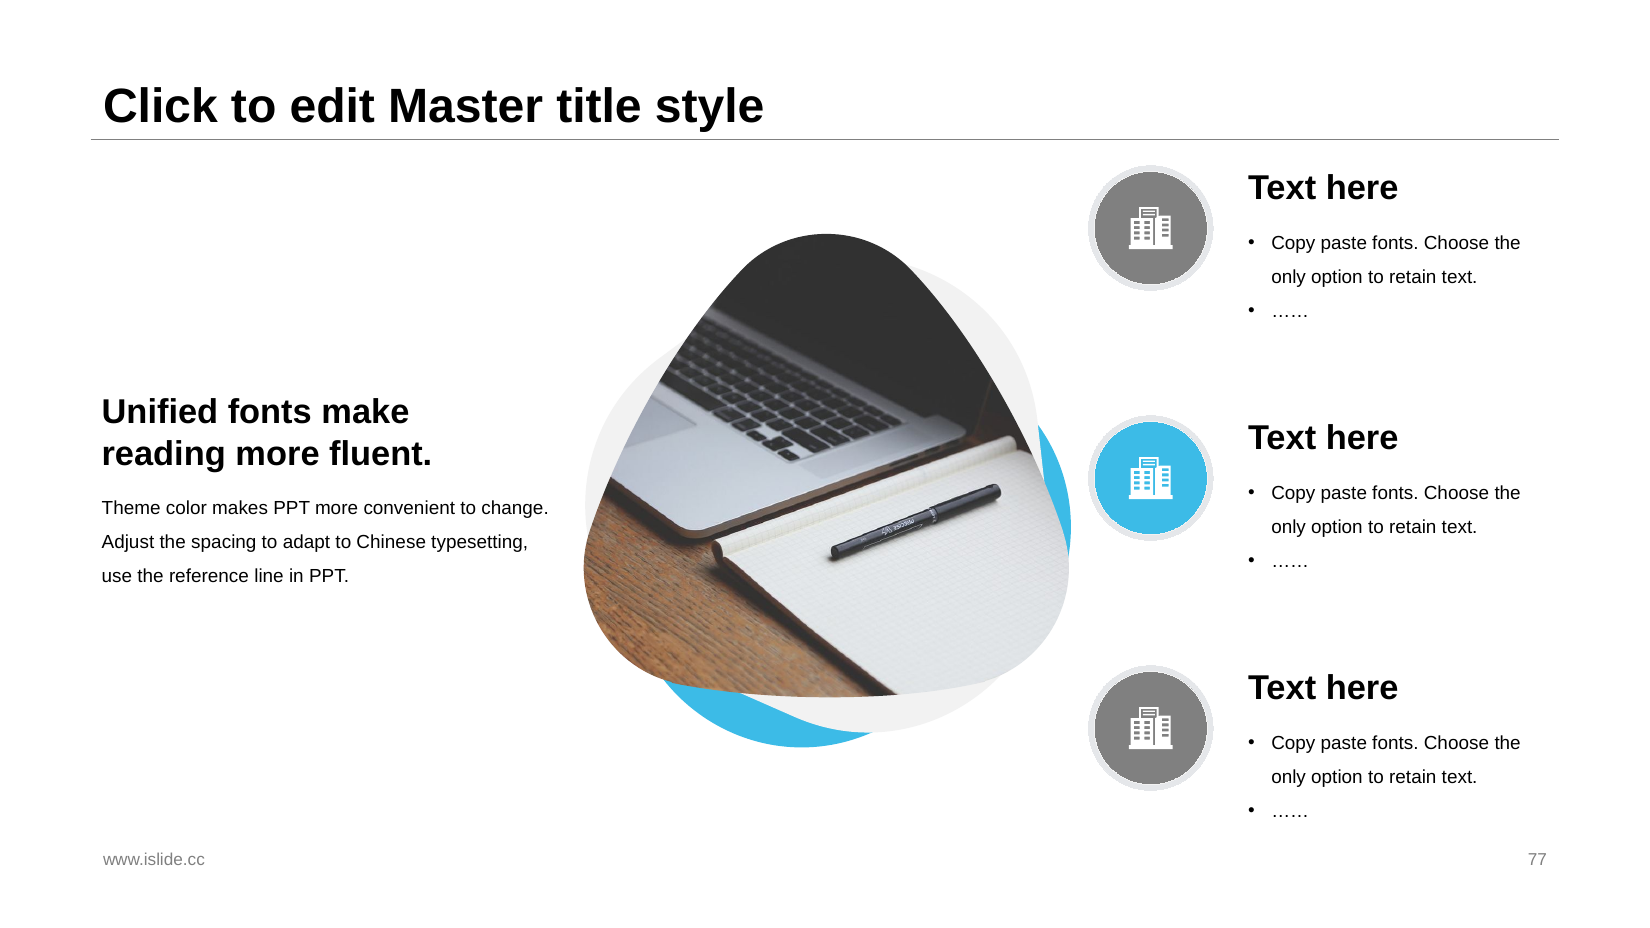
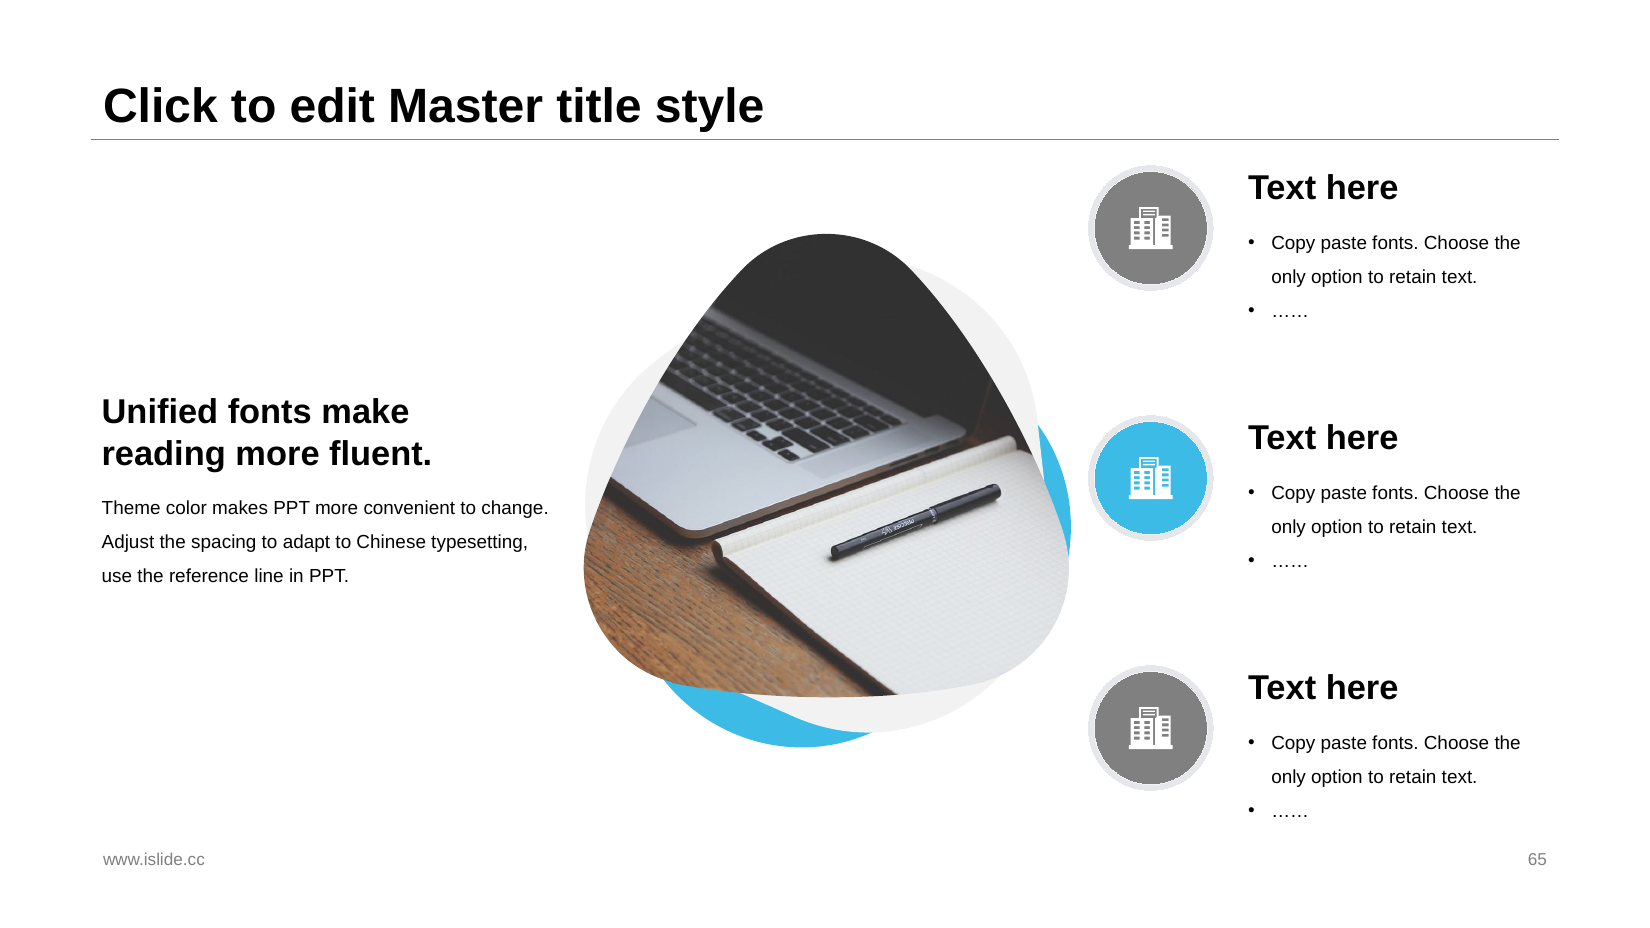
77: 77 -> 65 (1537, 860)
